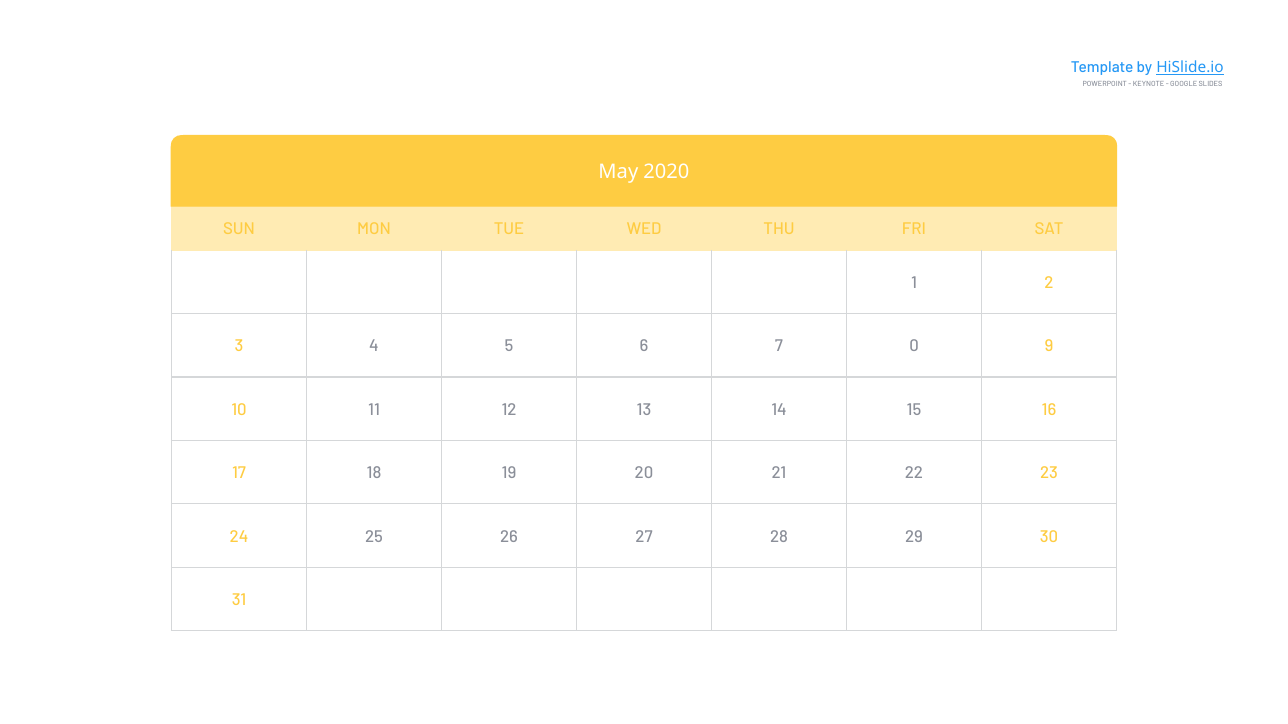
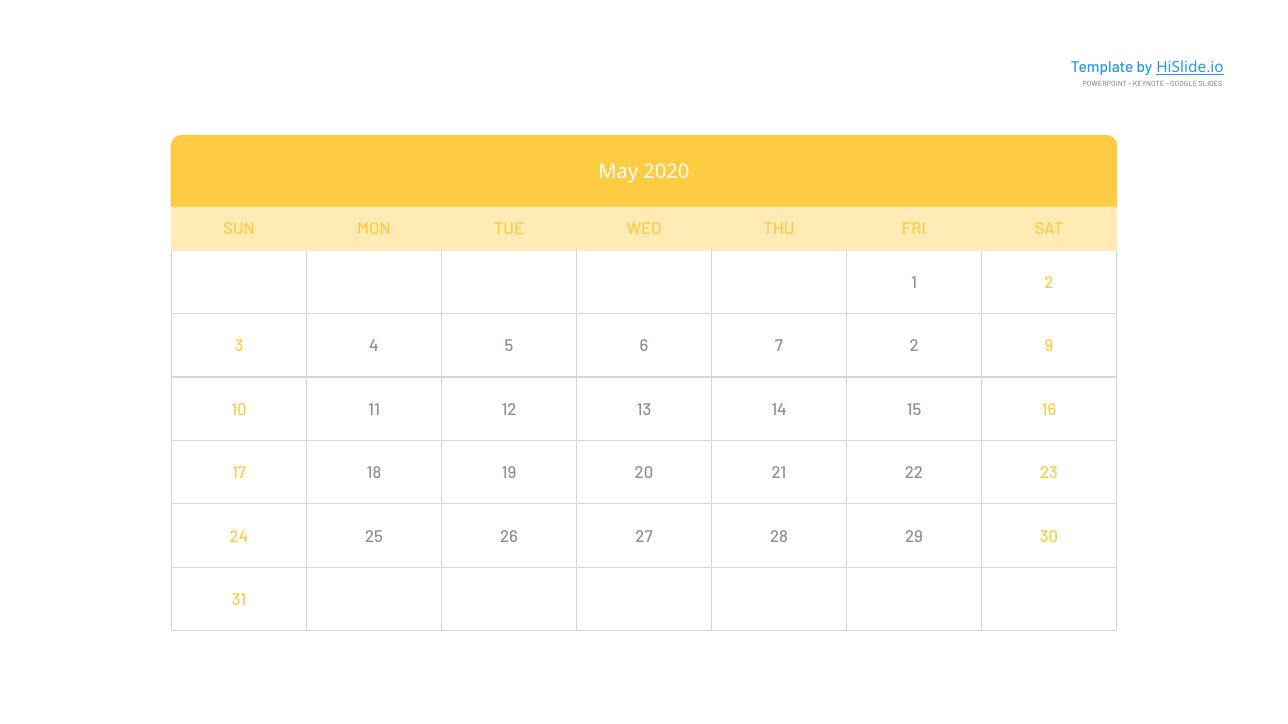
7 0: 0 -> 2 (914, 347)
